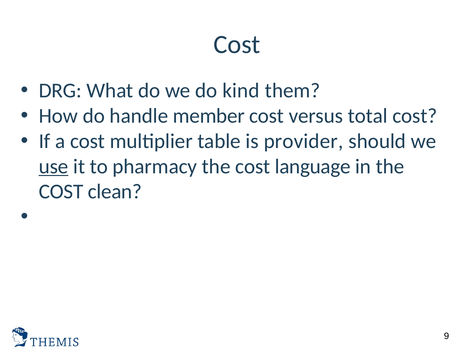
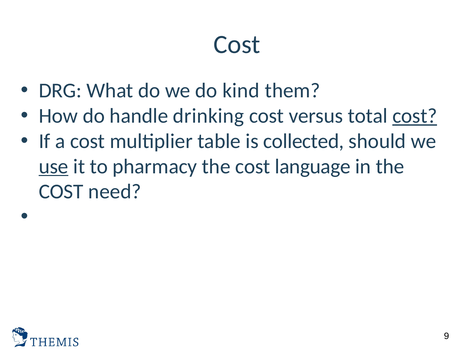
member: member -> drinking (209, 116)
cost underline: none -> present (415, 116)
provider: provider -> collected (304, 141)
clean: clean -> need (115, 192)
